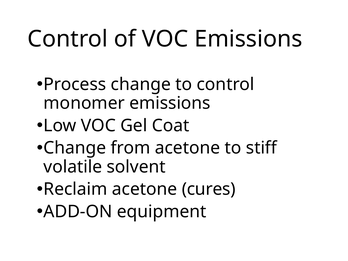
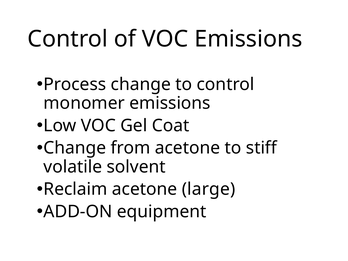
cures: cures -> large (209, 189)
